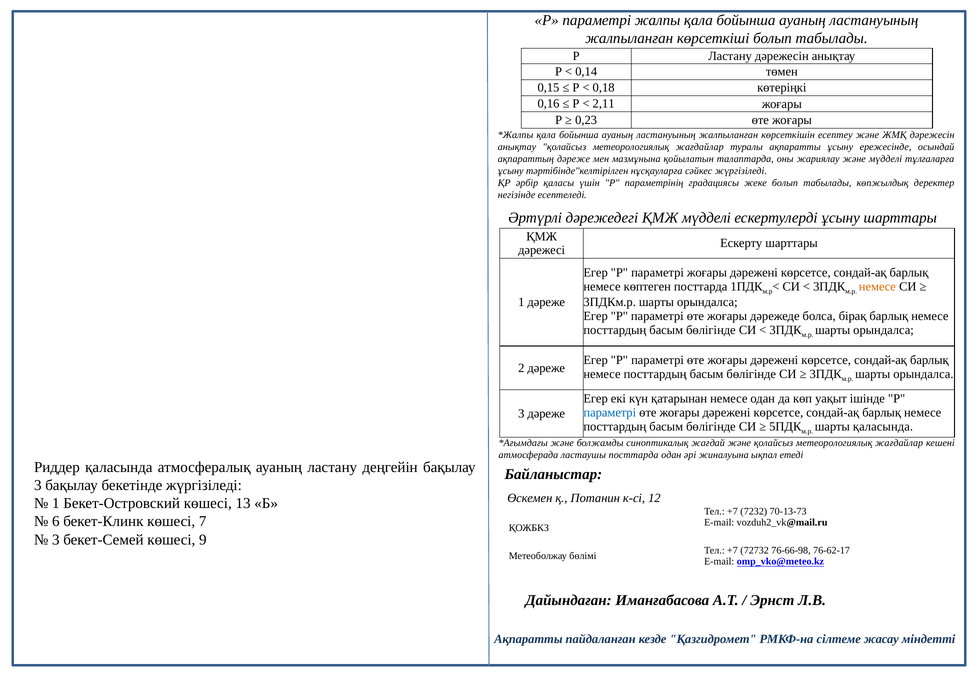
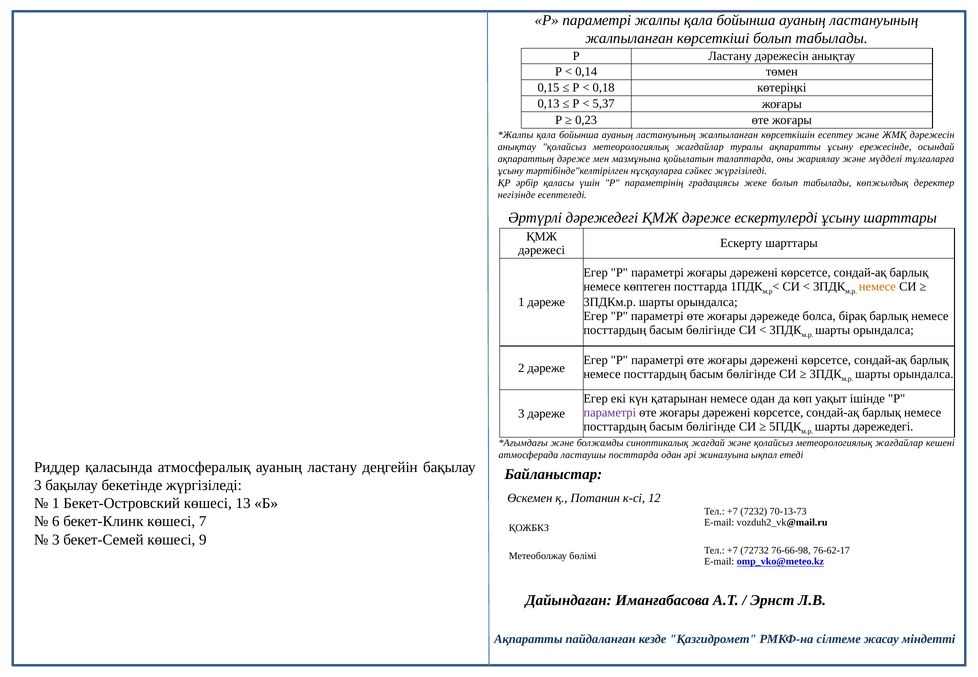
0,16: 0,16 -> 0,13 (549, 104)
2,11: 2,11 -> 5,37 (604, 104)
ҚМЖ мүдделі: мүдделі -> дәреже (706, 218)
параметрі colour: blue -> purple (610, 413)
шарты қаласында: қаласында -> дәрежедегі (883, 426)
